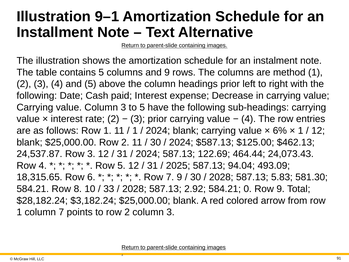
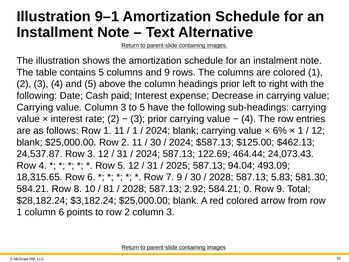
are method: method -> colored (289, 72)
33: 33 -> 81 (109, 189)
column 7: 7 -> 6 (61, 212)
